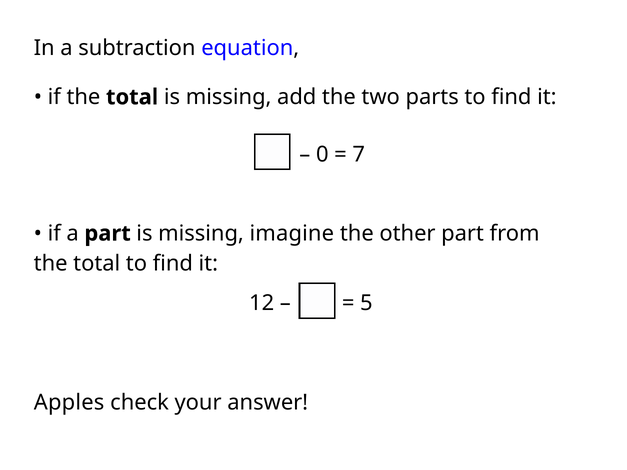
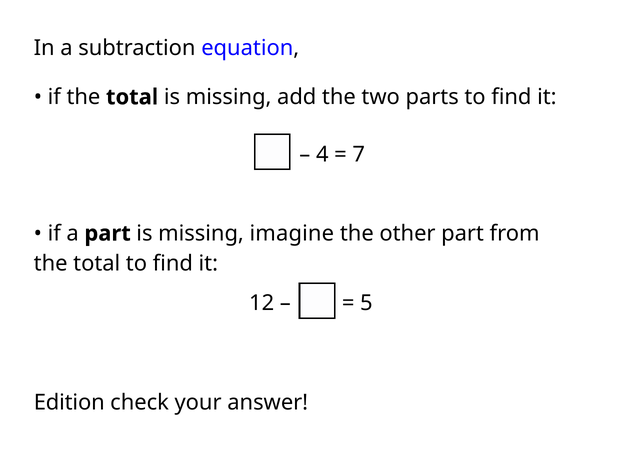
0: 0 -> 4 (322, 154)
Apples: Apples -> Edition (69, 403)
